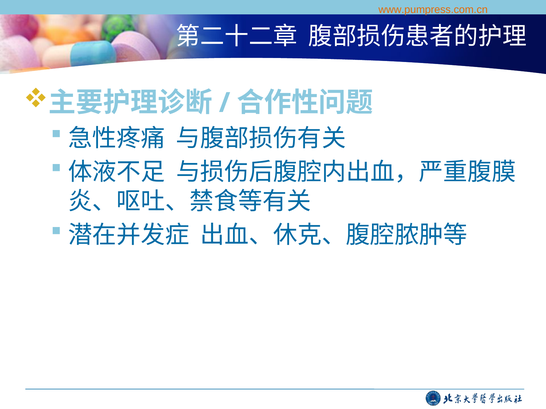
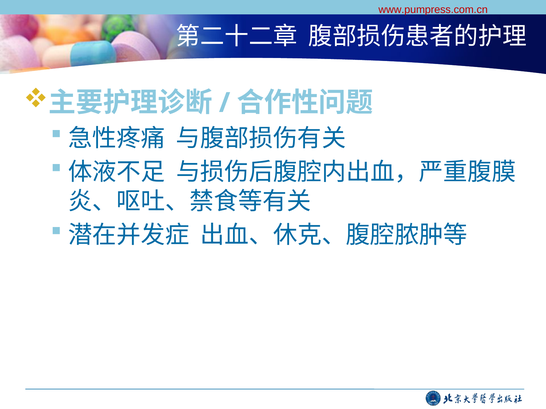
www.pumpress.com.cn colour: orange -> red (433, 10)
